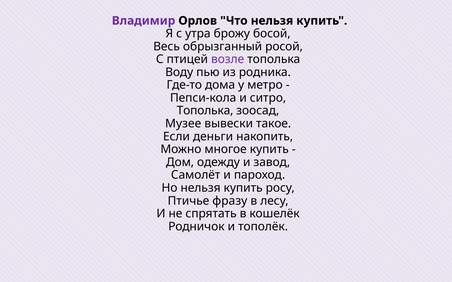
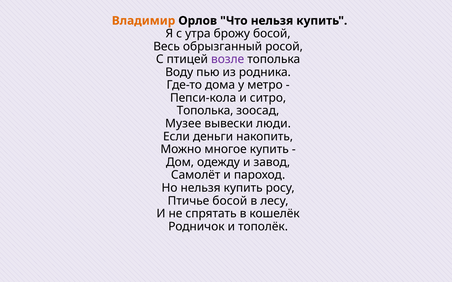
Владимир colour: purple -> orange (144, 21)
такое: такое -> люди (273, 124)
Птичье фразу: фразу -> босой (230, 201)
